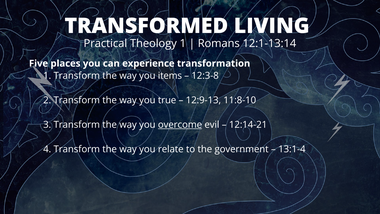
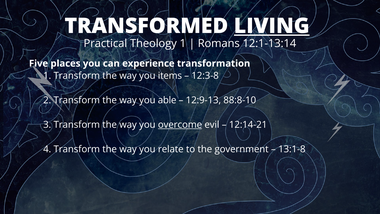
LIVING underline: none -> present (272, 26)
true: true -> able (167, 100)
11:8-10: 11:8-10 -> 88:8-10 (240, 100)
13:1-4: 13:1-4 -> 13:1-8 (292, 149)
